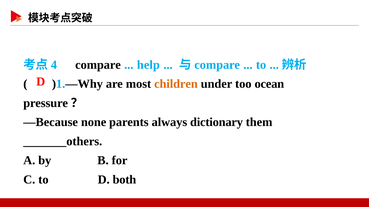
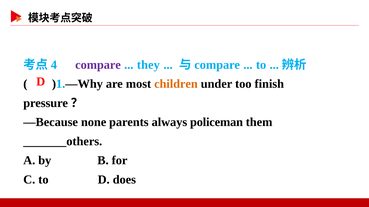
compare colour: black -> purple (98, 65)
help: help -> they (148, 65)
ocean: ocean -> finish (269, 84)
dictionary: dictionary -> policeman (217, 122)
both: both -> does (124, 180)
